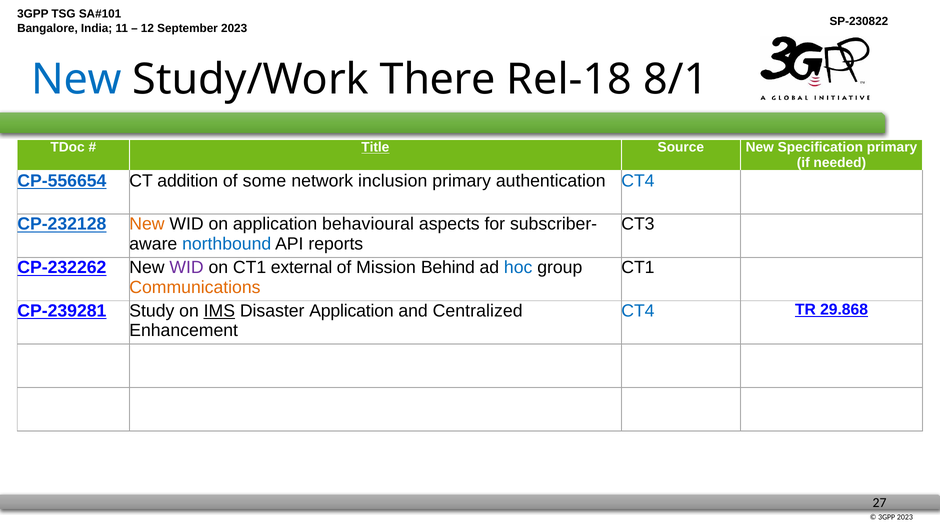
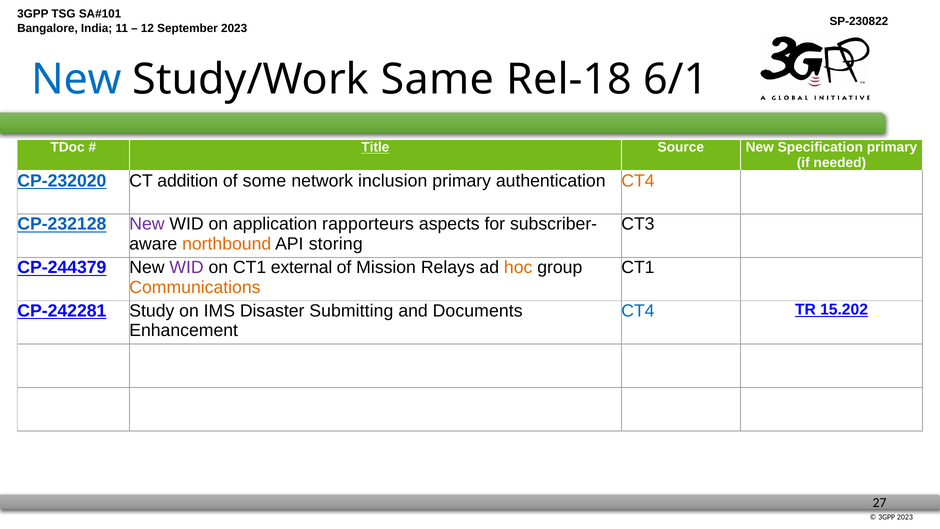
There: There -> Same (437, 79)
8/1: 8/1 -> 6/1 (676, 79)
CP-556654: CP-556654 -> CP-232020 (62, 181)
CT4 colour: blue -> orange (638, 181)
New colour: orange -> purple (147, 224)
behavioural: behavioural -> rapporteurs (368, 224)
northbound colour: blue -> orange (227, 244)
reports: reports -> storing (336, 244)
CP-232262: CP-232262 -> CP-244379 (62, 267)
Behind: Behind -> Relays (448, 267)
hoc colour: blue -> orange (518, 267)
CP-239281: CP-239281 -> CP-242281 (62, 311)
IMS underline: present -> none (219, 311)
Disaster Application: Application -> Submitting (351, 311)
Centralized: Centralized -> Documents (478, 311)
29.868: 29.868 -> 15.202 (844, 310)
